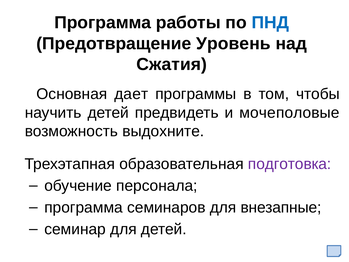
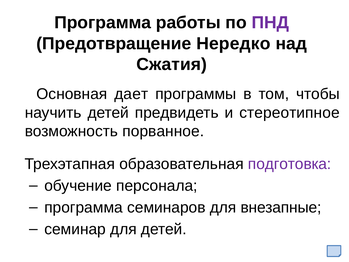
ПНД colour: blue -> purple (270, 23)
Уровень: Уровень -> Нередко (233, 43)
мочеполовые: мочеполовые -> стереотипное (290, 113)
выдохните: выдохните -> порванное (163, 131)
